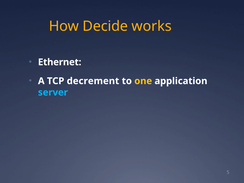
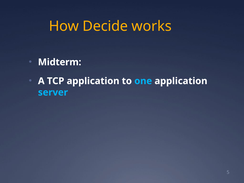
Ethernet: Ethernet -> Midterm (60, 62)
TCP decrement: decrement -> application (93, 81)
one colour: yellow -> light blue (143, 81)
